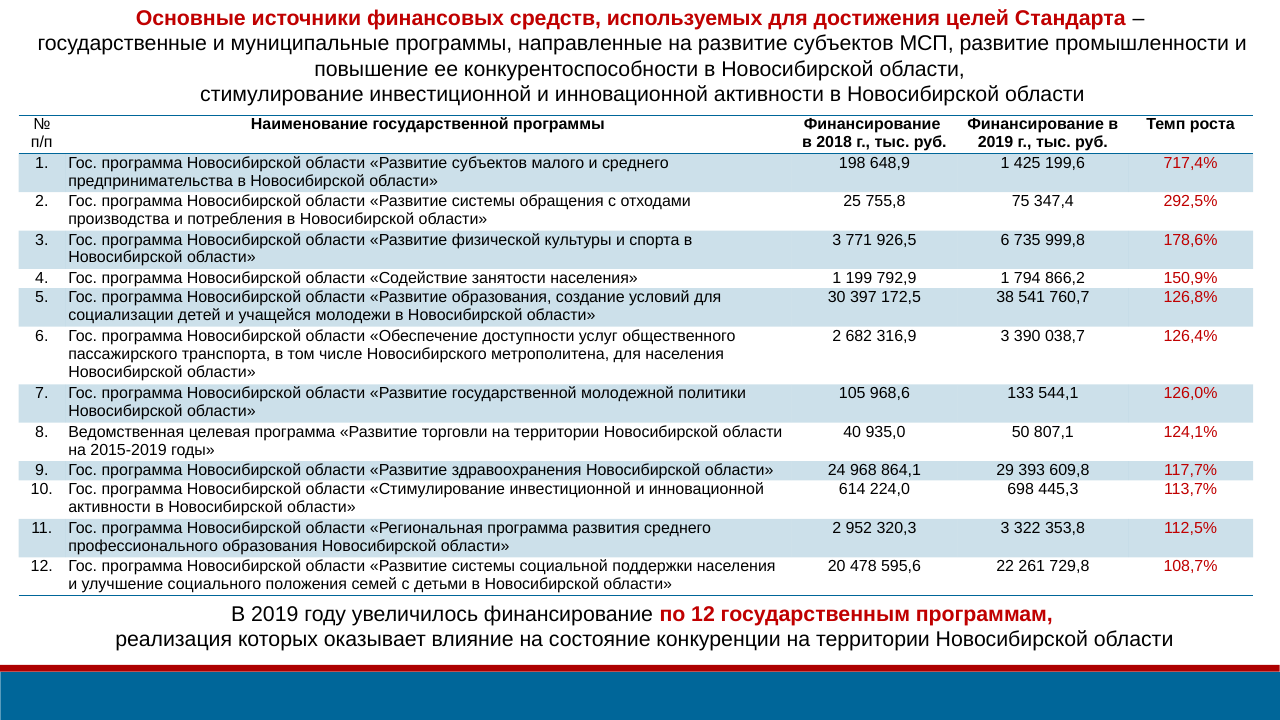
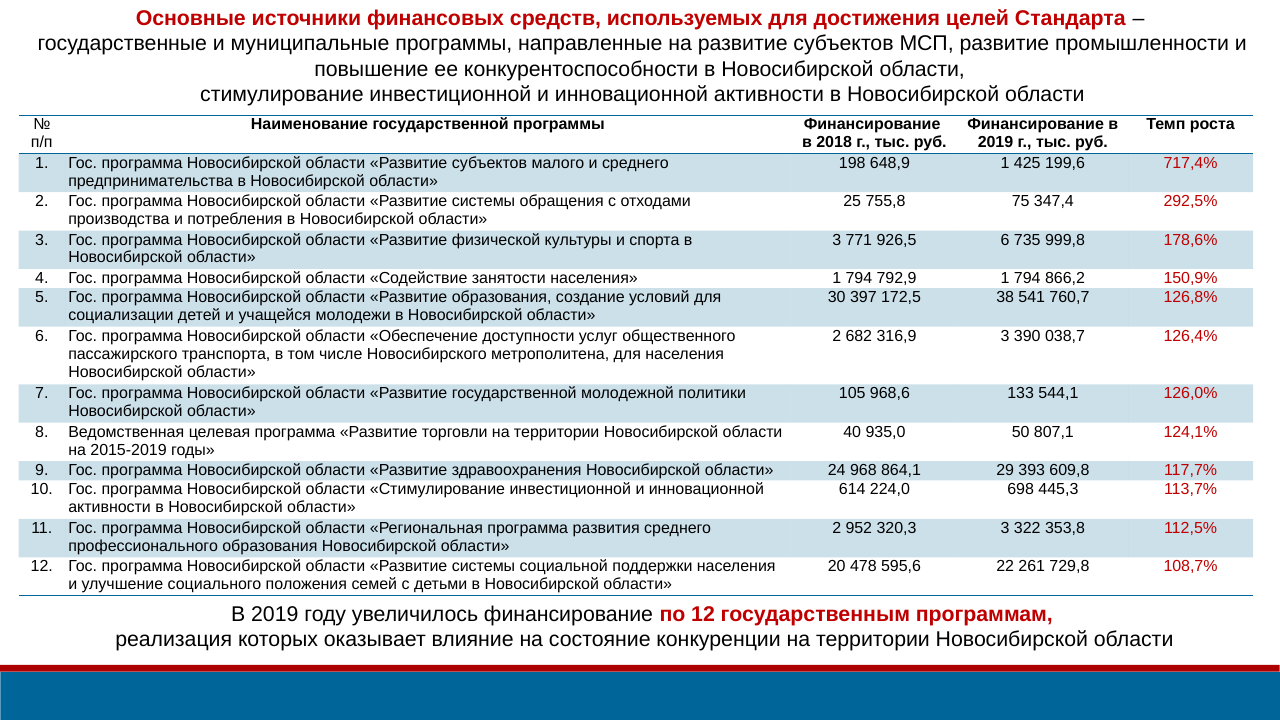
населения 1 199: 199 -> 794 (859, 278)
